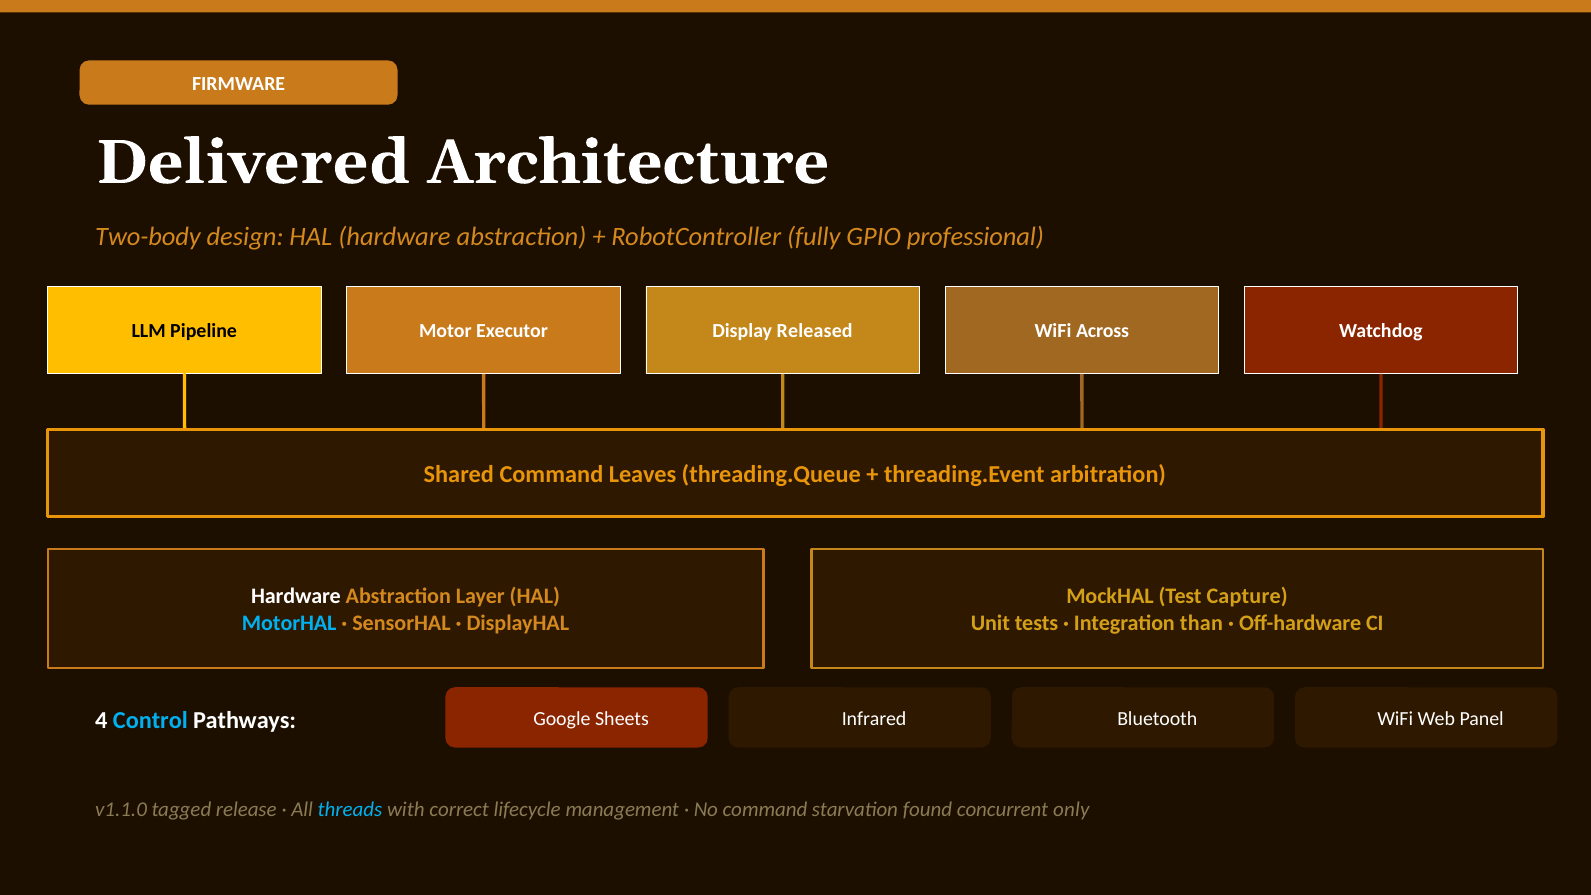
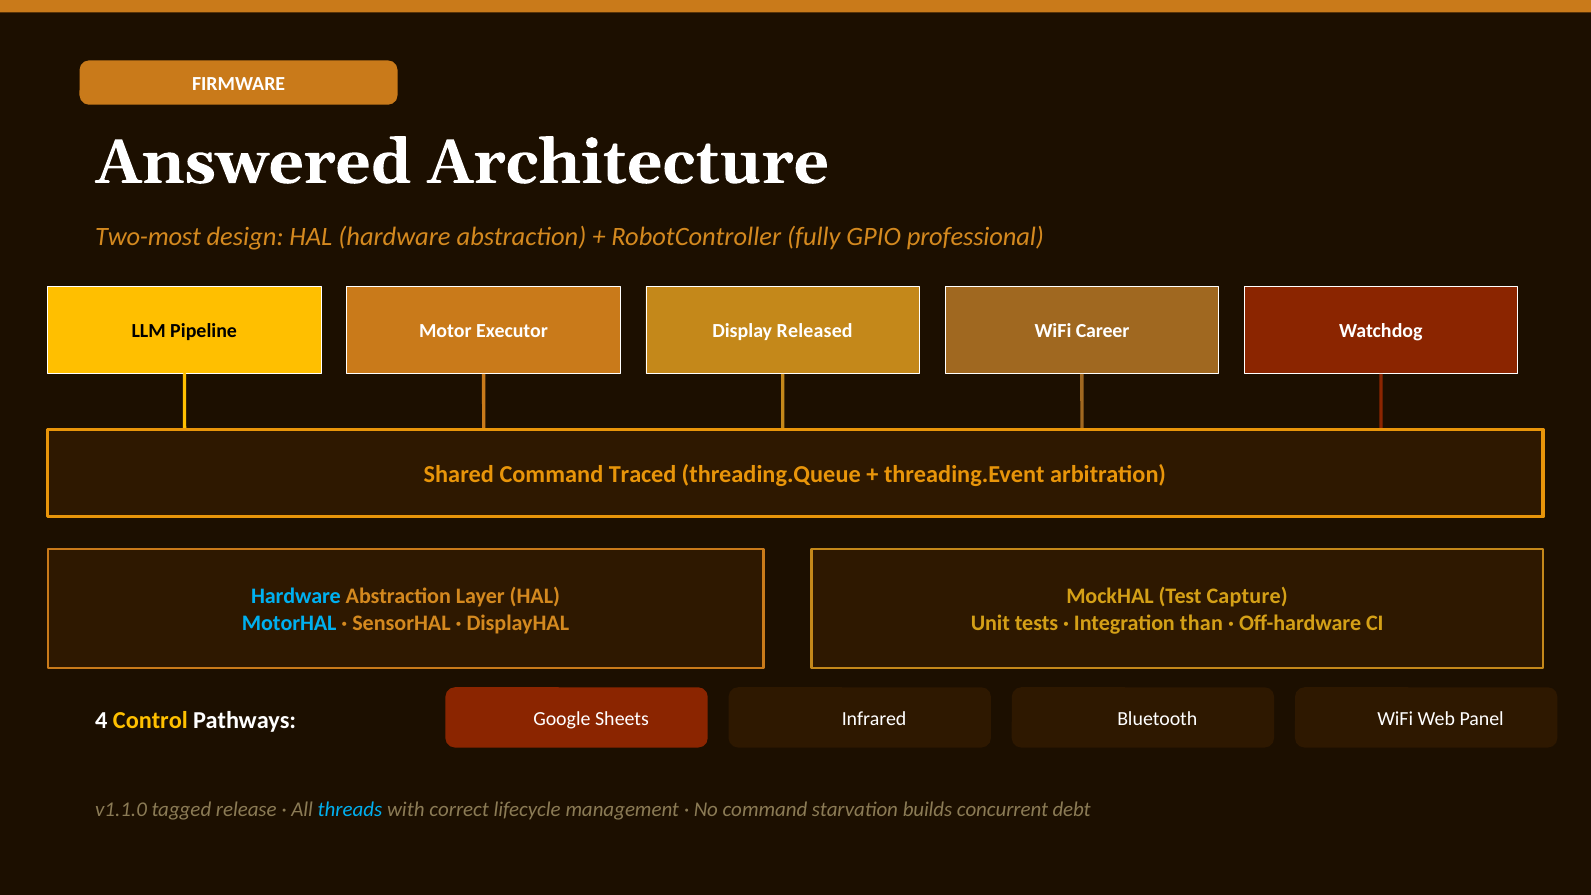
Delivered: Delivered -> Answered (253, 162)
Two-body: Two-body -> Two-most (148, 236)
Across: Across -> Career (1103, 331)
Leaves: Leaves -> Traced (643, 475)
Hardware colour: white -> light blue (296, 597)
Control colour: light blue -> yellow (150, 721)
found: found -> builds (928, 810)
only: only -> debt (1072, 810)
